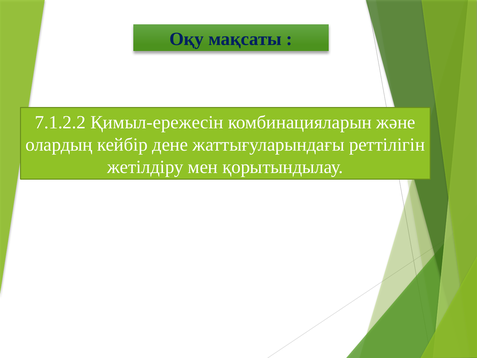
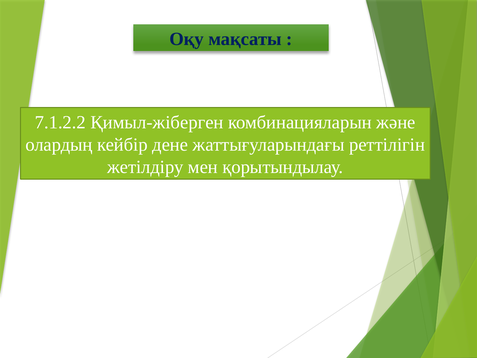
Қимыл-ережесін: Қимыл-ережесін -> Қимыл-жіберген (157, 122)
